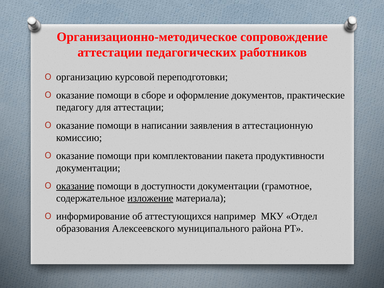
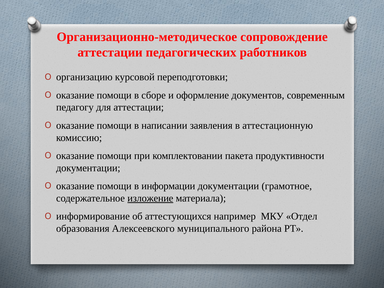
практические: практические -> современным (316, 95)
оказание underline: present -> none (75, 186)
доступности: доступности -> информации (168, 186)
